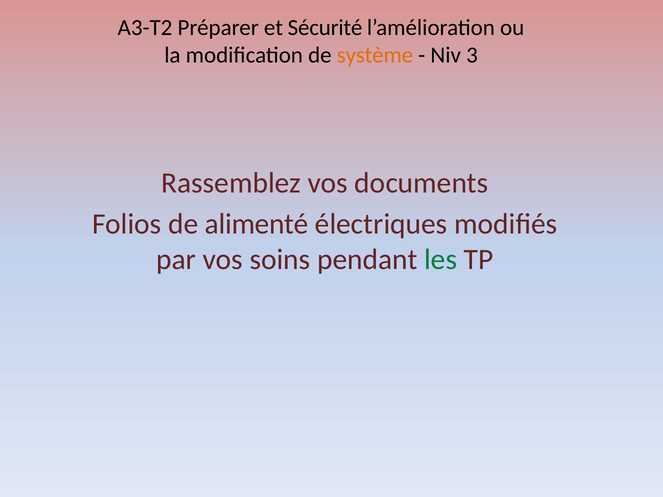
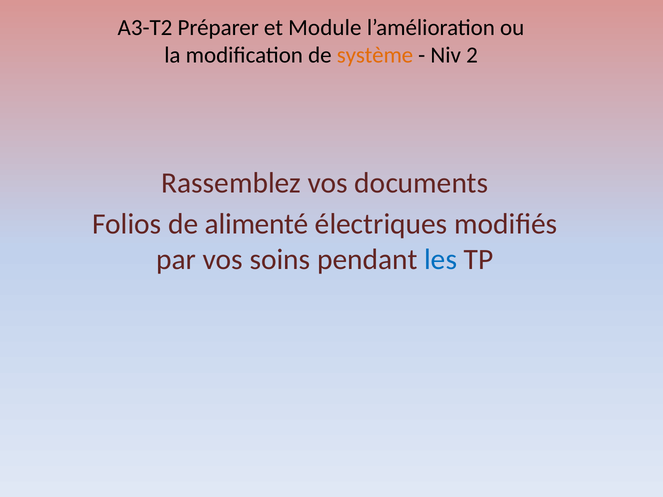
Sécurité: Sécurité -> Module (325, 28)
3: 3 -> 2 (472, 55)
les colour: green -> blue (441, 260)
